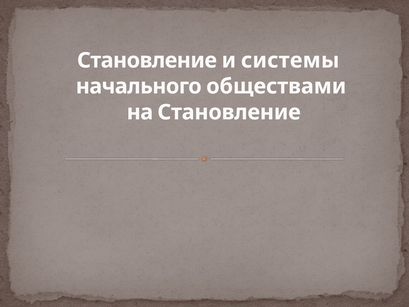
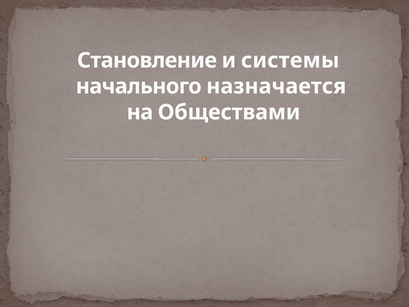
обществами: обществами -> назначается (276, 86)
на Становление: Становление -> Обществами (229, 112)
